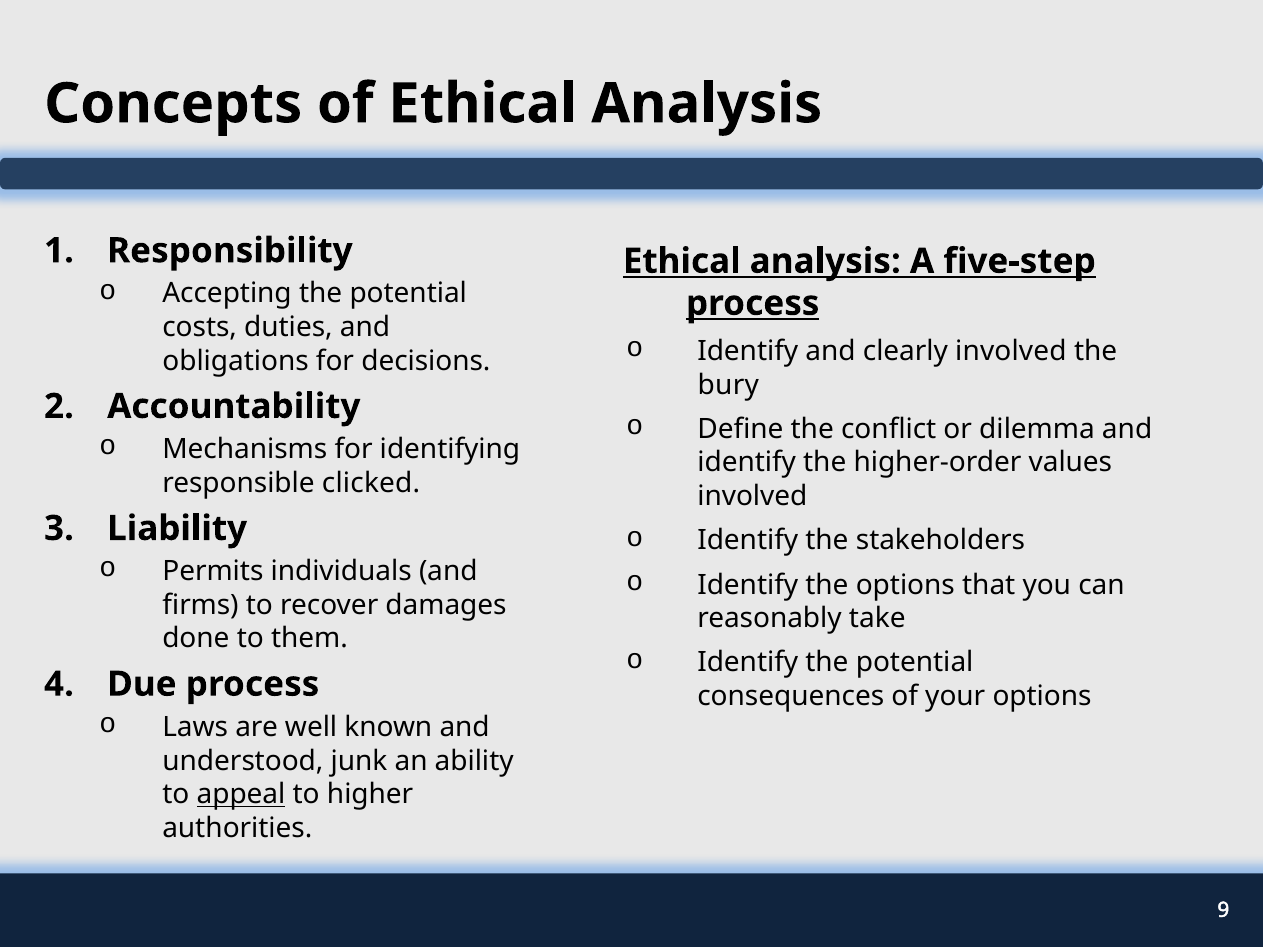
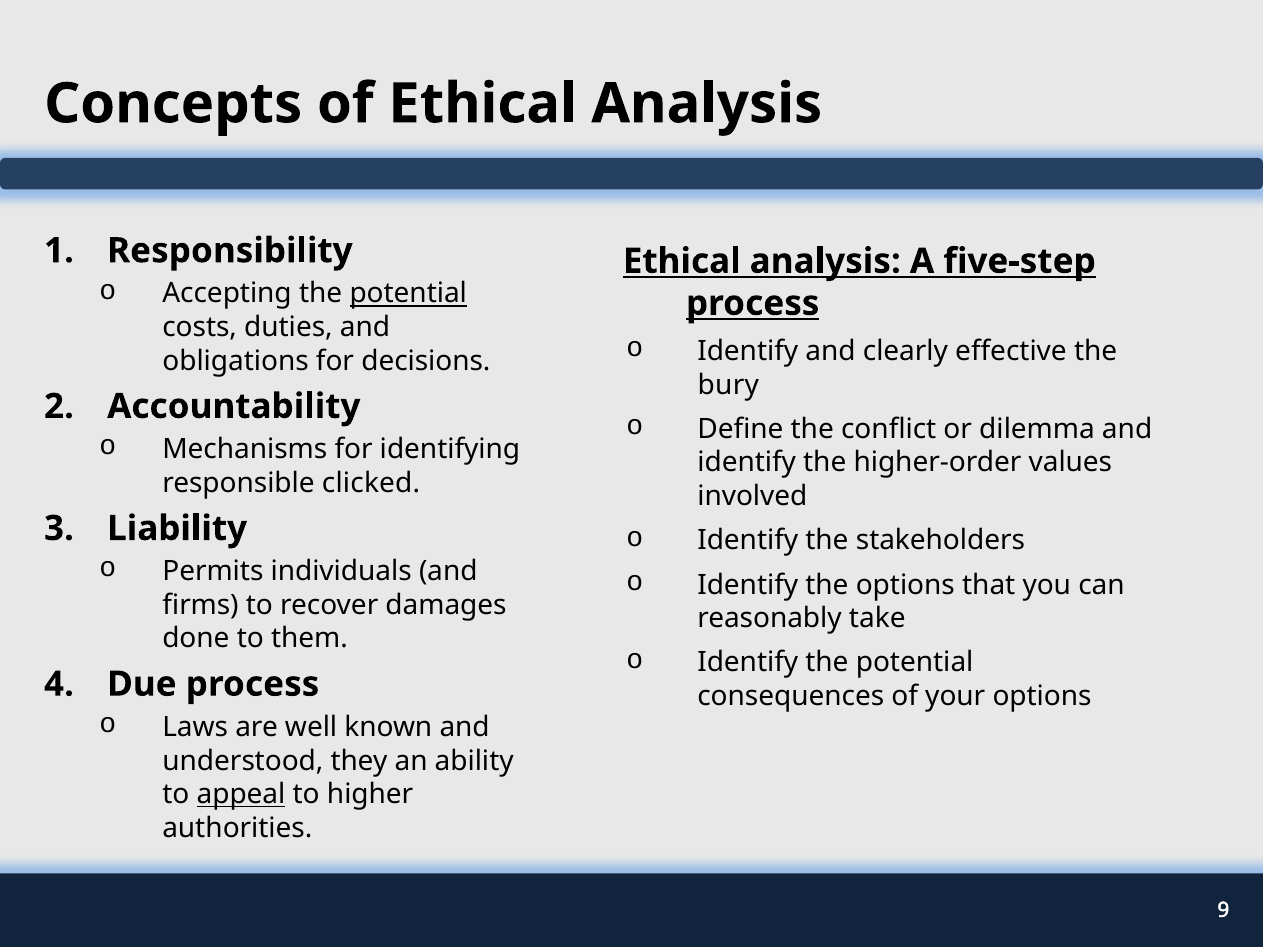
potential underline: none -> present (408, 294)
clearly involved: involved -> effective (1011, 351)
junk: junk -> they (359, 761)
